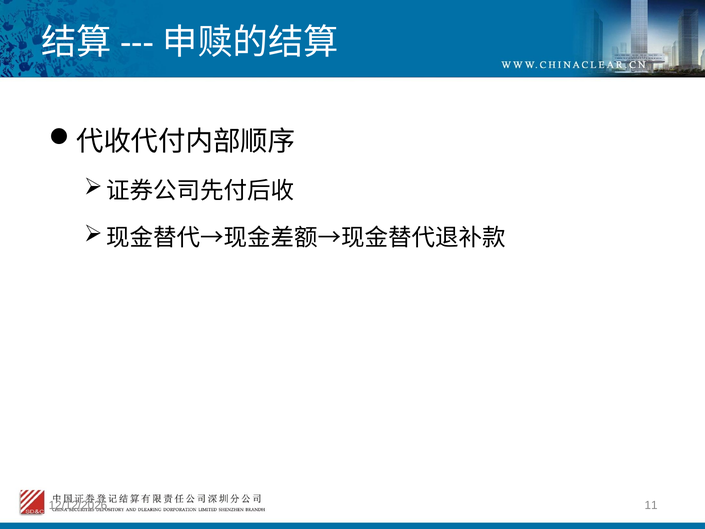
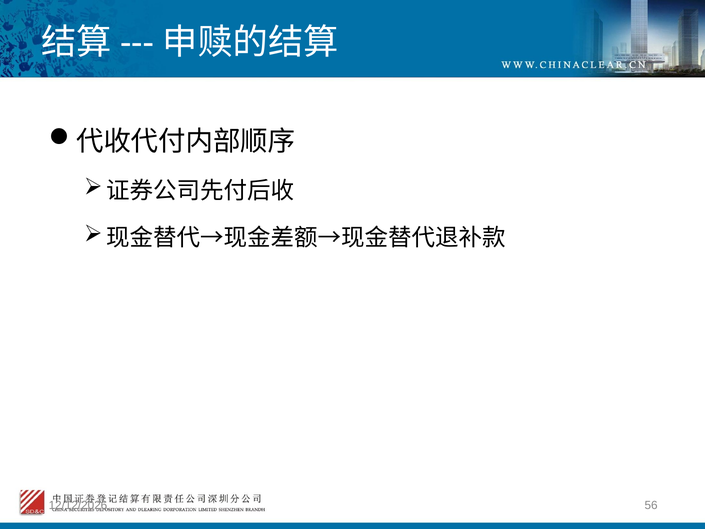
11: 11 -> 56 (651, 505)
